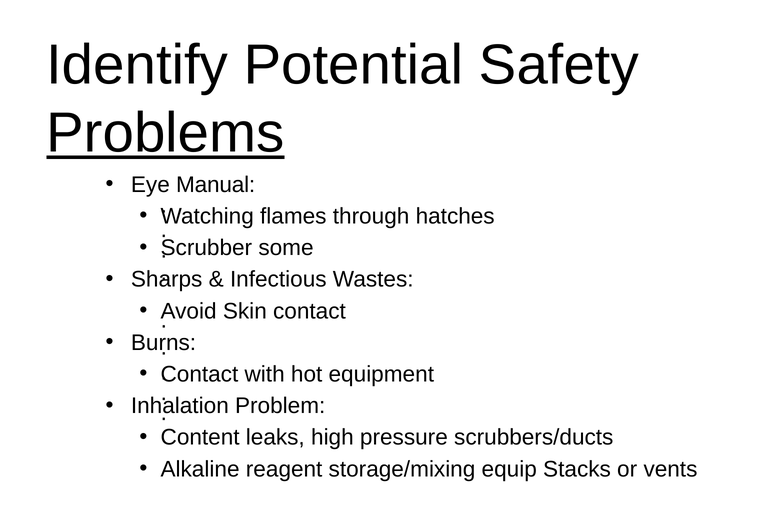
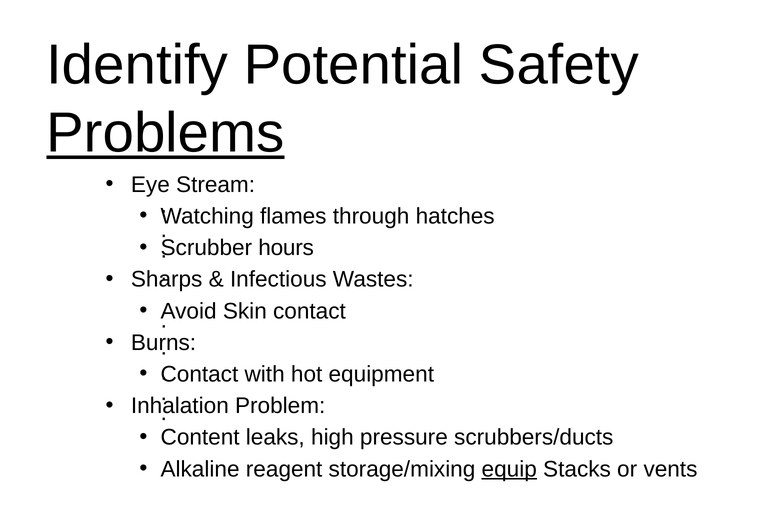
Manual: Manual -> Stream (216, 185)
some: some -> hours (286, 248)
equip underline: none -> present (509, 469)
